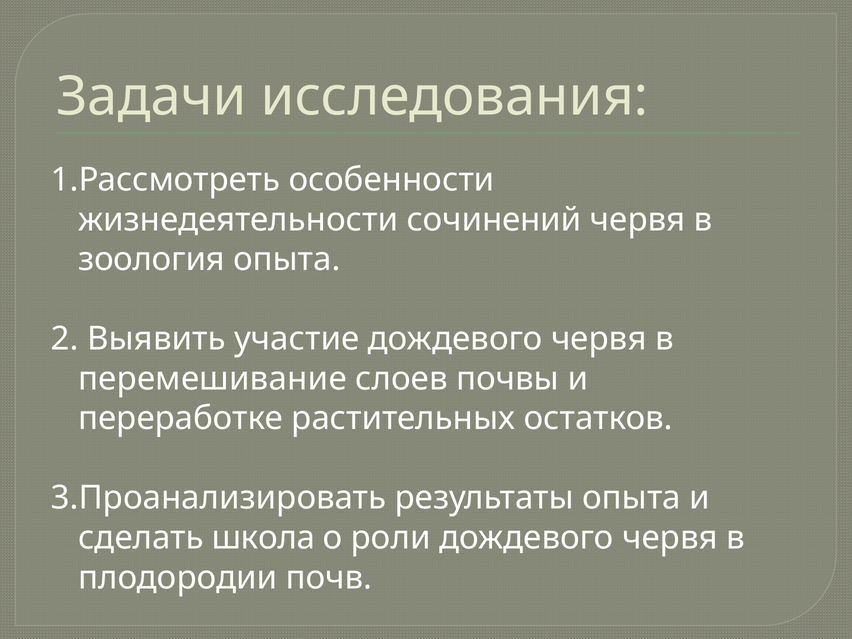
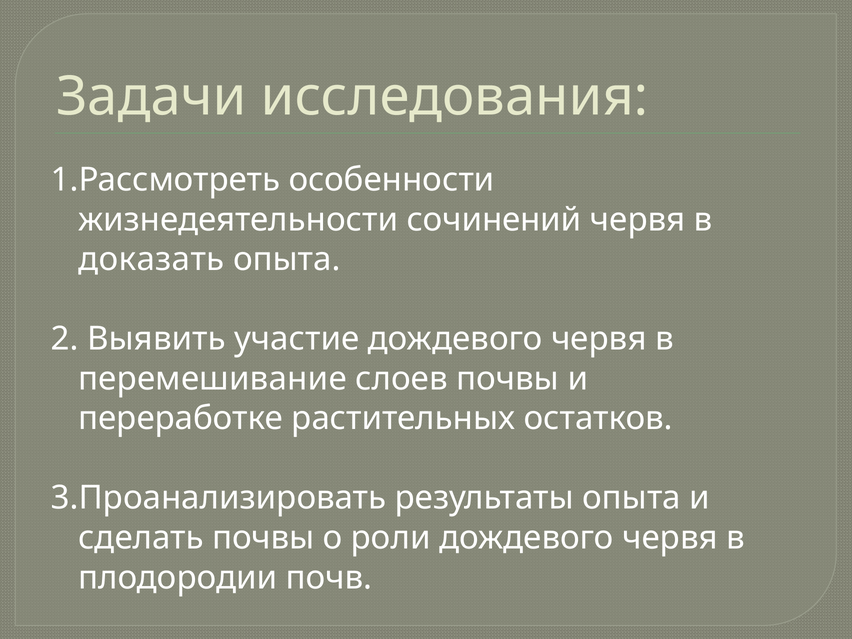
зоология: зоология -> доказать (151, 259)
сделать школа: школа -> почвы (263, 538)
